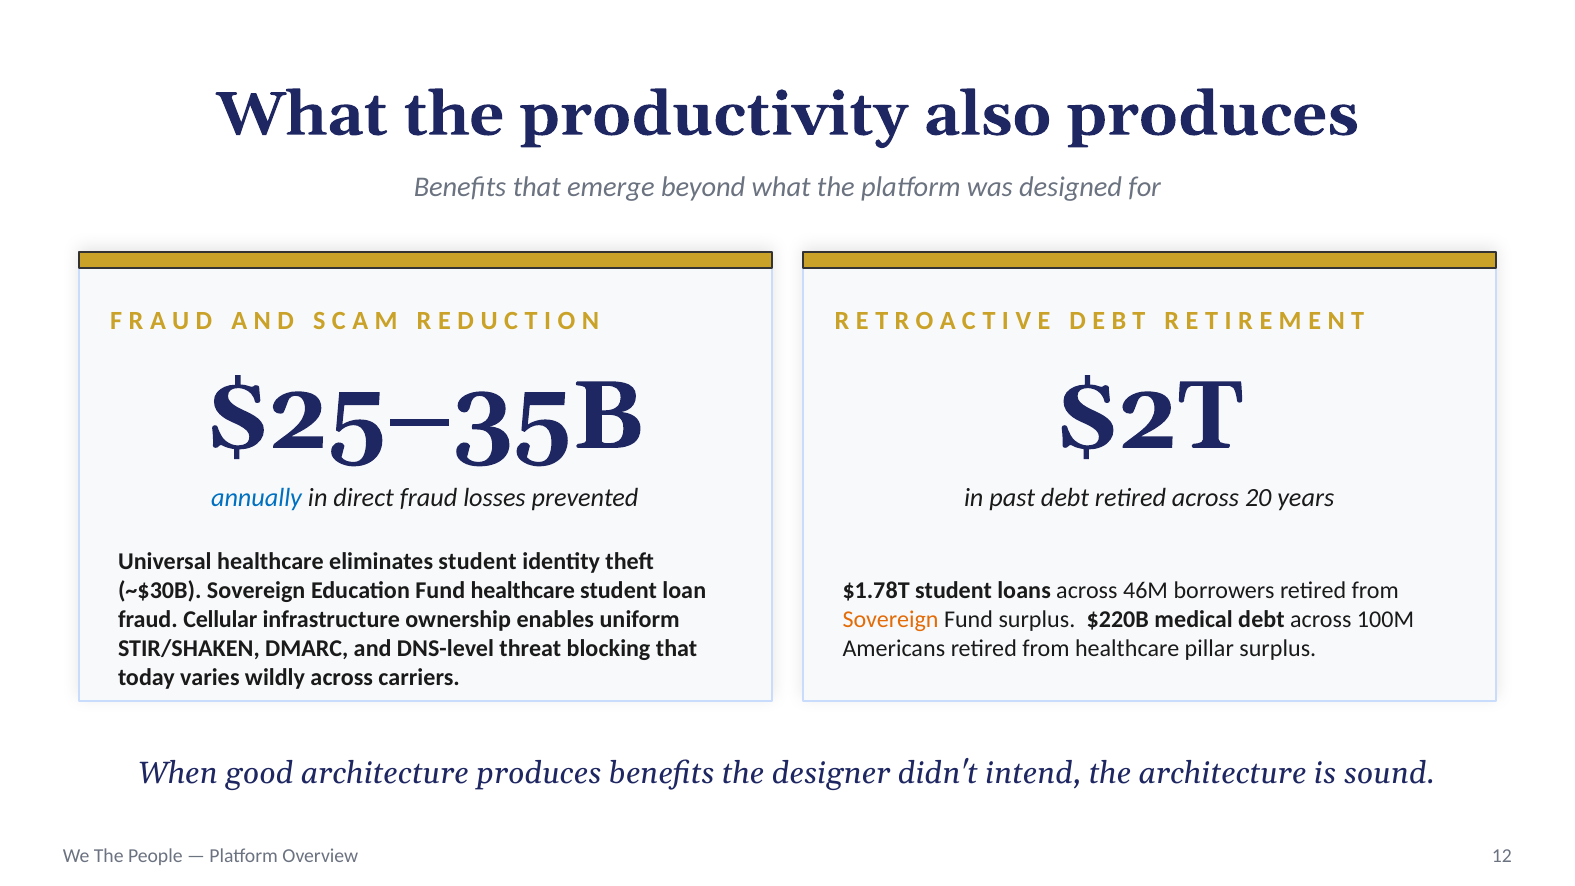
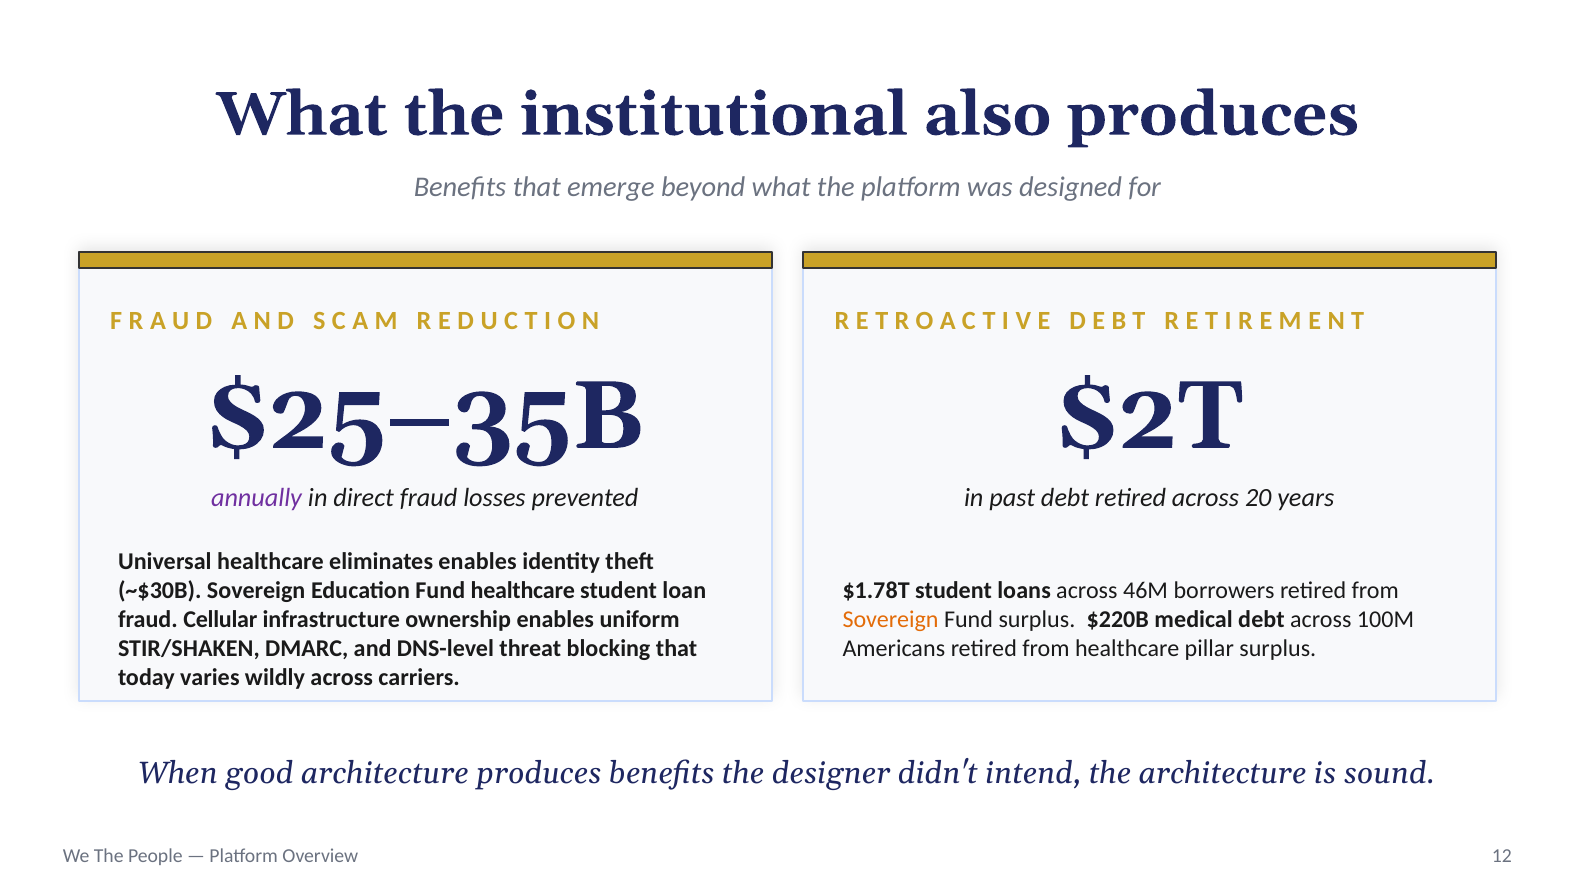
productivity: productivity -> institutional (714, 114)
annually colour: blue -> purple (257, 498)
eliminates student: student -> enables (478, 562)
